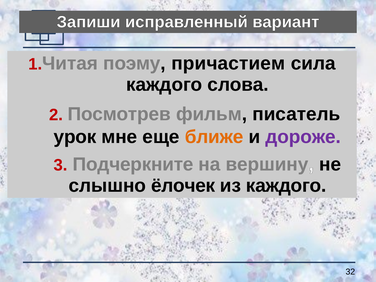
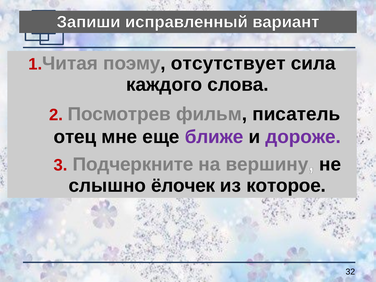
причастием: причастием -> отсутствует (228, 63)
урок: урок -> отец (75, 137)
ближе colour: orange -> purple (214, 137)
из каждого: каждого -> которое (286, 185)
